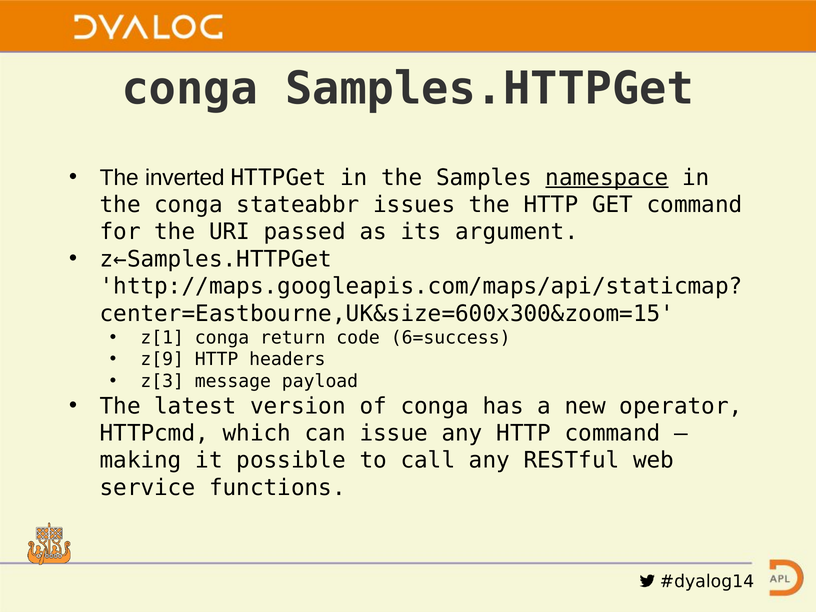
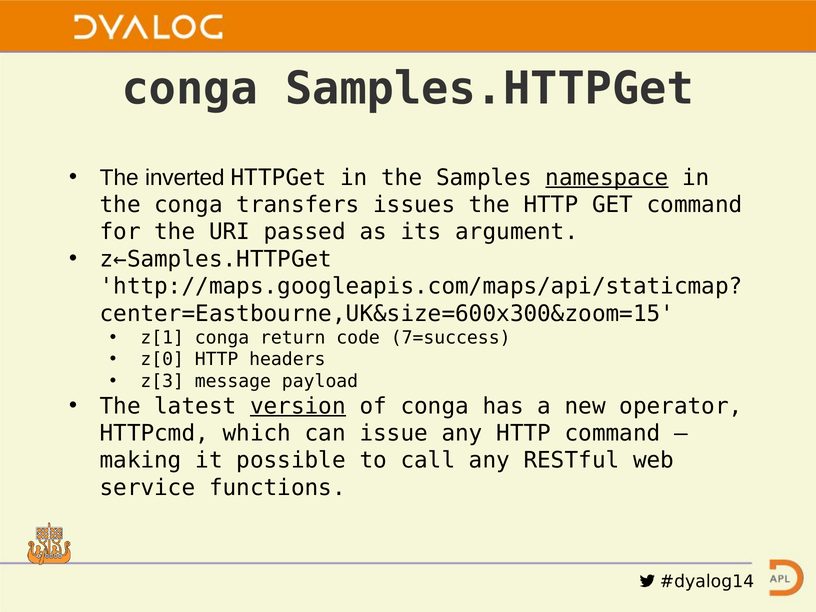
stateabbr: stateabbr -> transfers (298, 205)
6=success: 6=success -> 7=success (451, 338)
z[9: z[9 -> z[0 (162, 359)
version underline: none -> present (298, 406)
